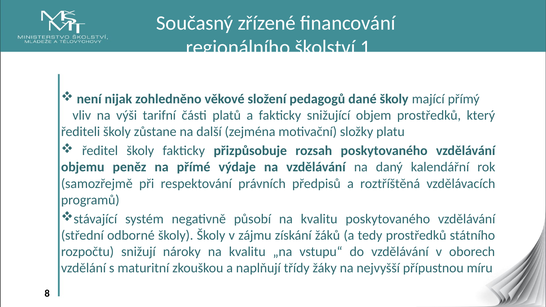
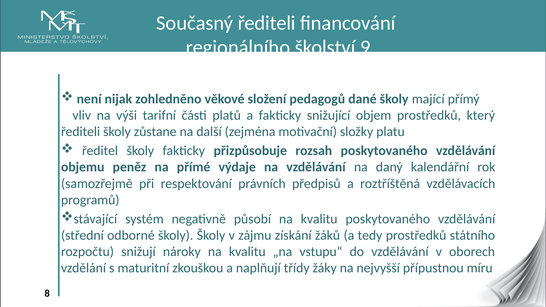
Současný zřízené: zřízené -> řediteli (267, 23)
1: 1 -> 9 (365, 48)
